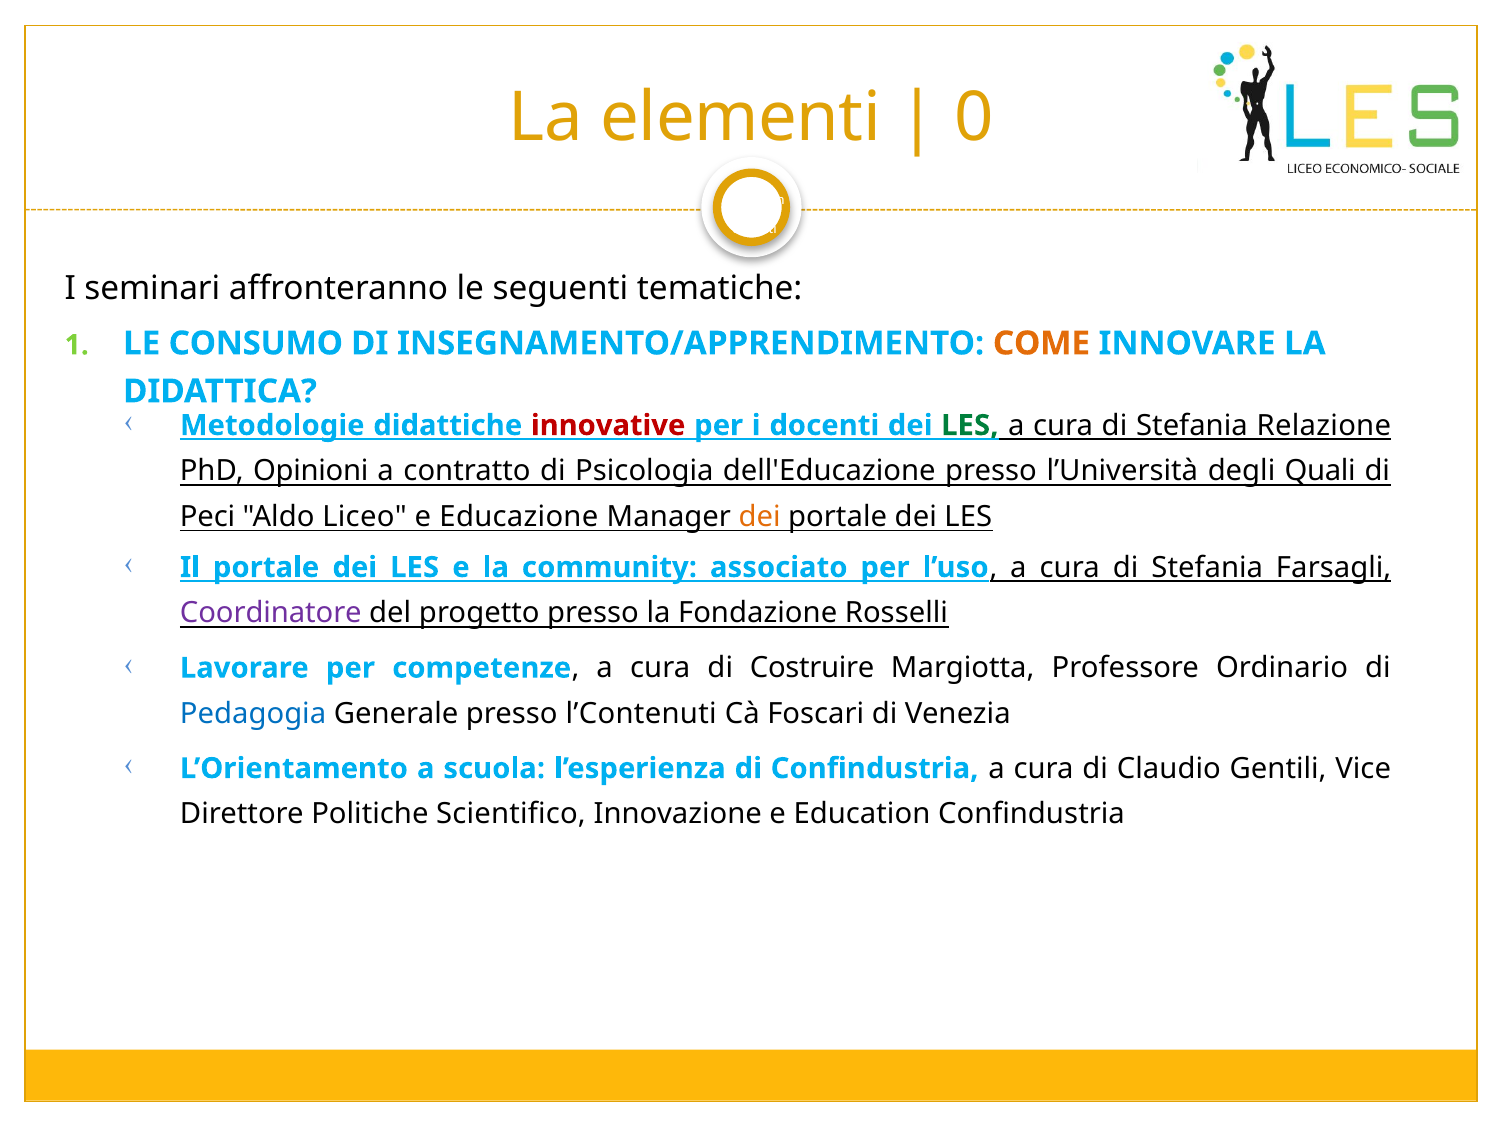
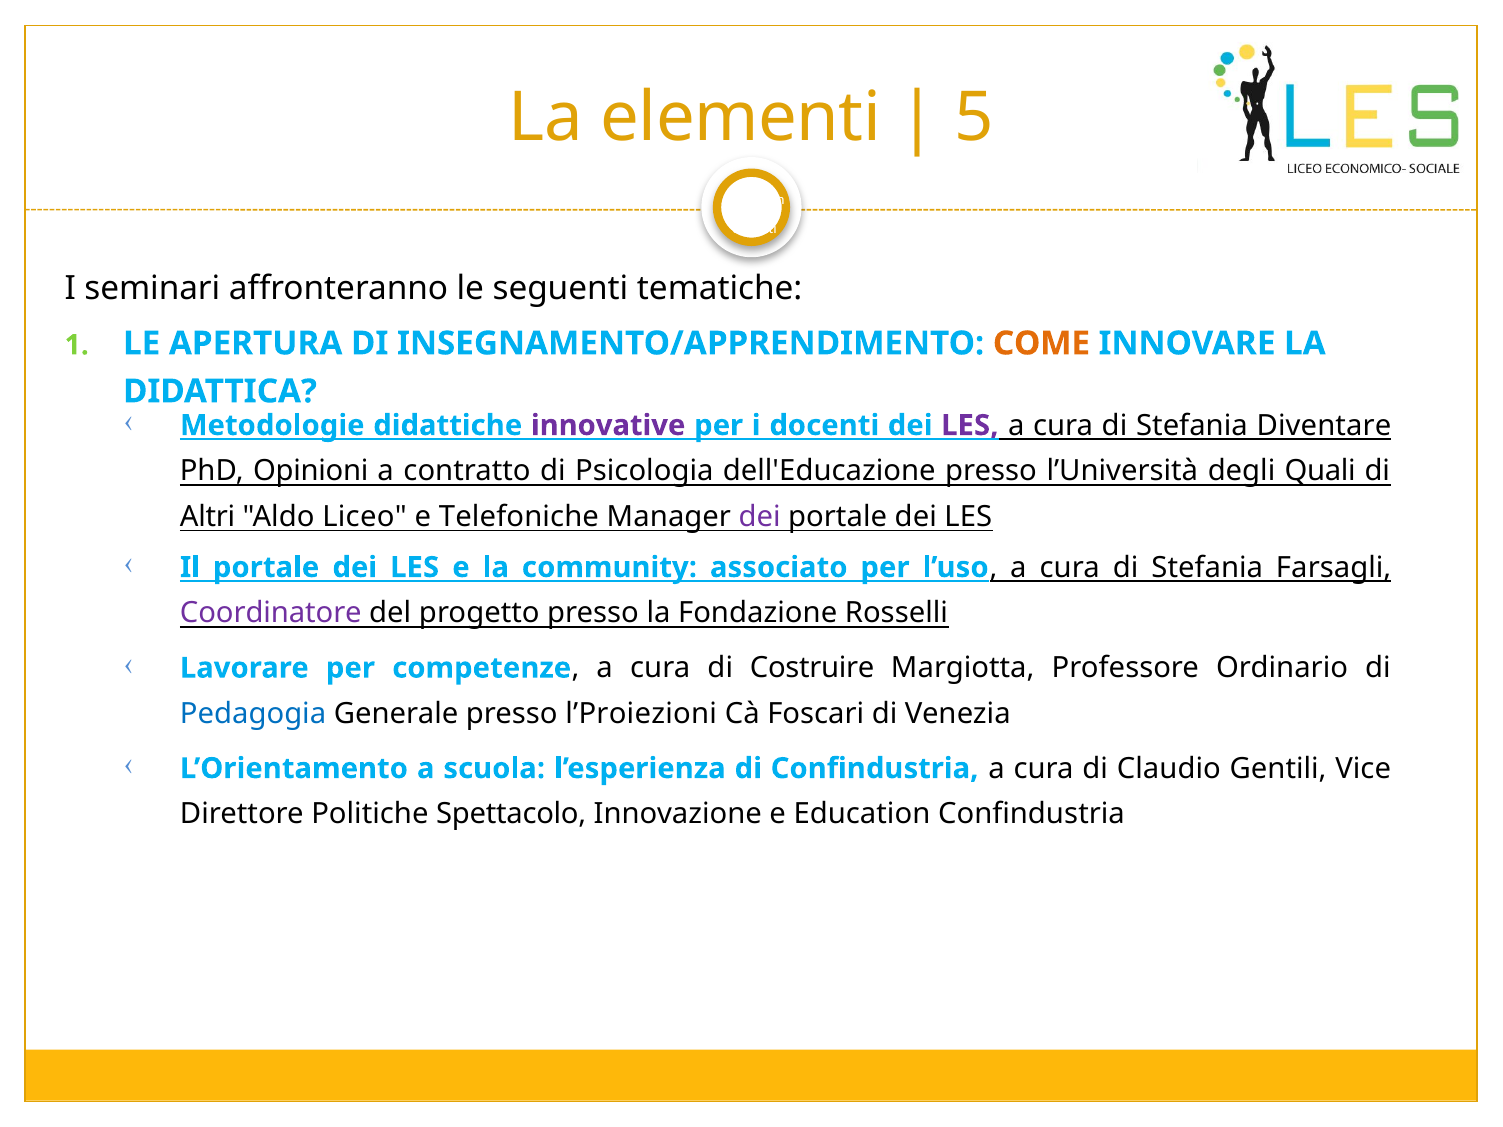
0: 0 -> 5 (974, 118)
CONSUMO: CONSUMO -> APERTURA (256, 343)
innovative colour: red -> purple (608, 426)
LES colour: green -> purple (970, 426)
Relazione: Relazione -> Diventare (1324, 426)
Peci: Peci -> Altri (208, 517)
Educazione: Educazione -> Telefoniche (519, 517)
dei colour: orange -> purple (760, 517)
l’Contenuti: l’Contenuti -> l’Proiezioni (641, 714)
Scientifico: Scientifico -> Spettacolo (511, 814)
